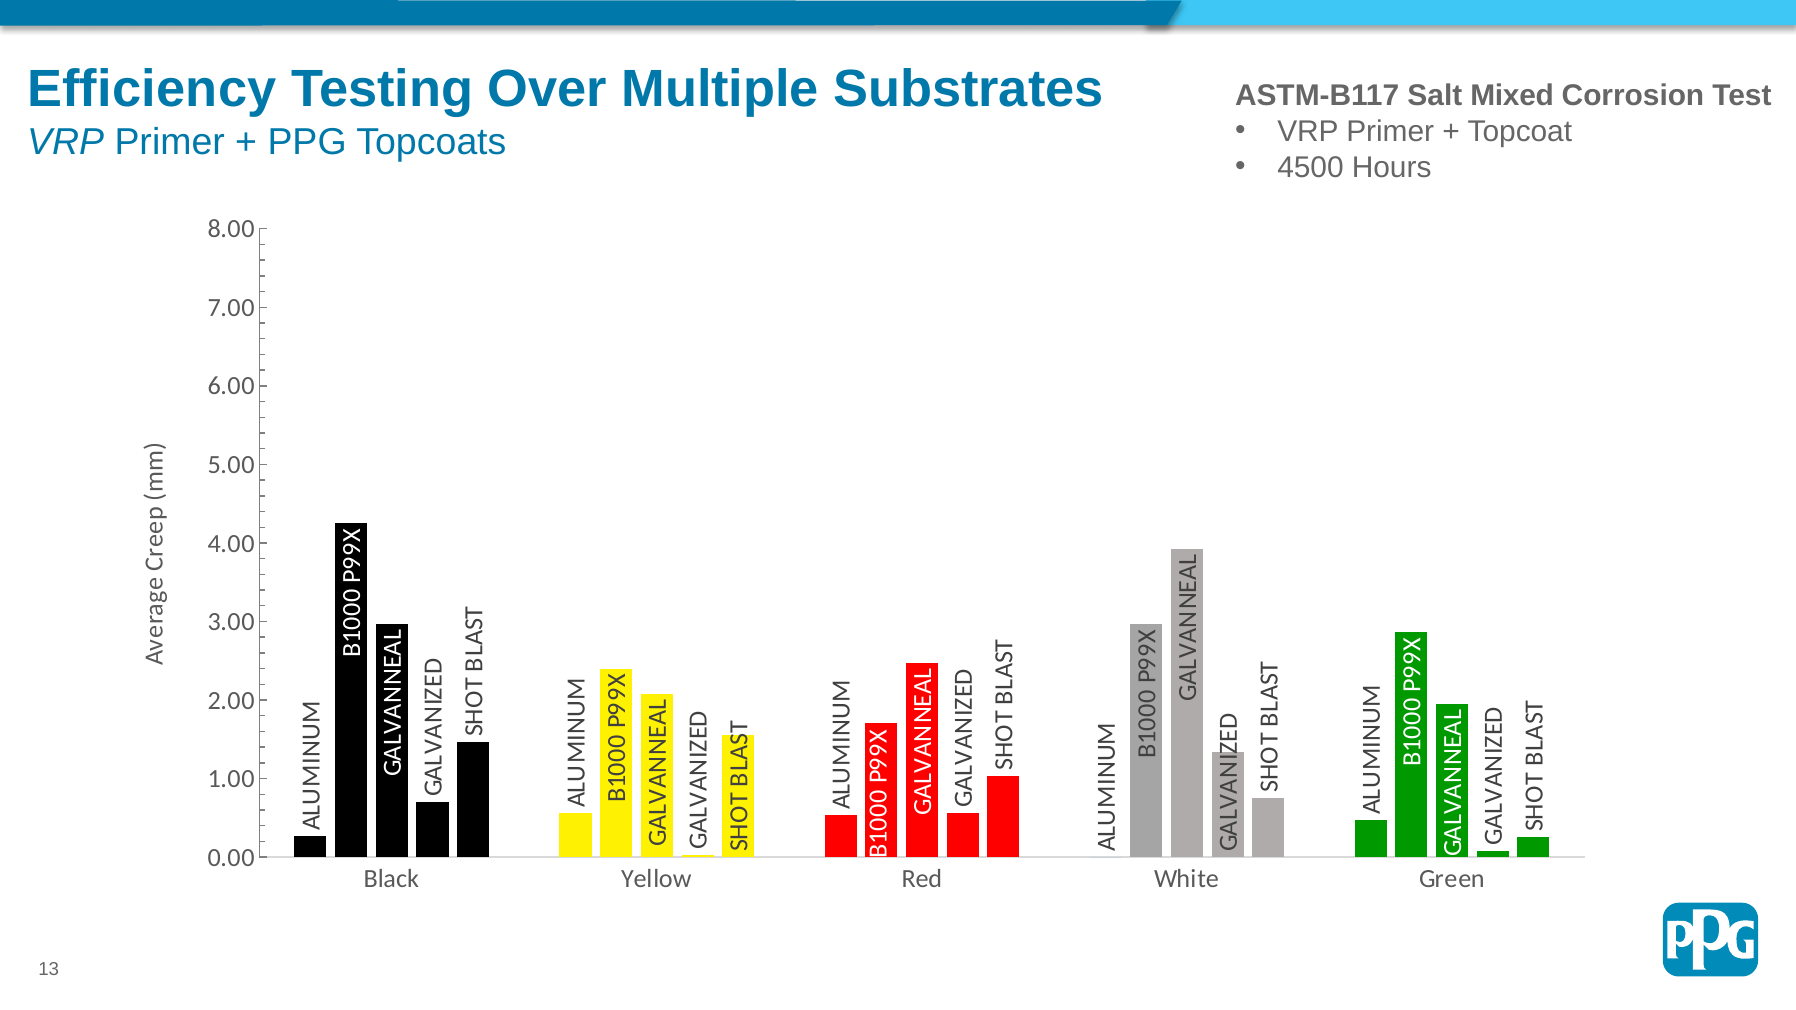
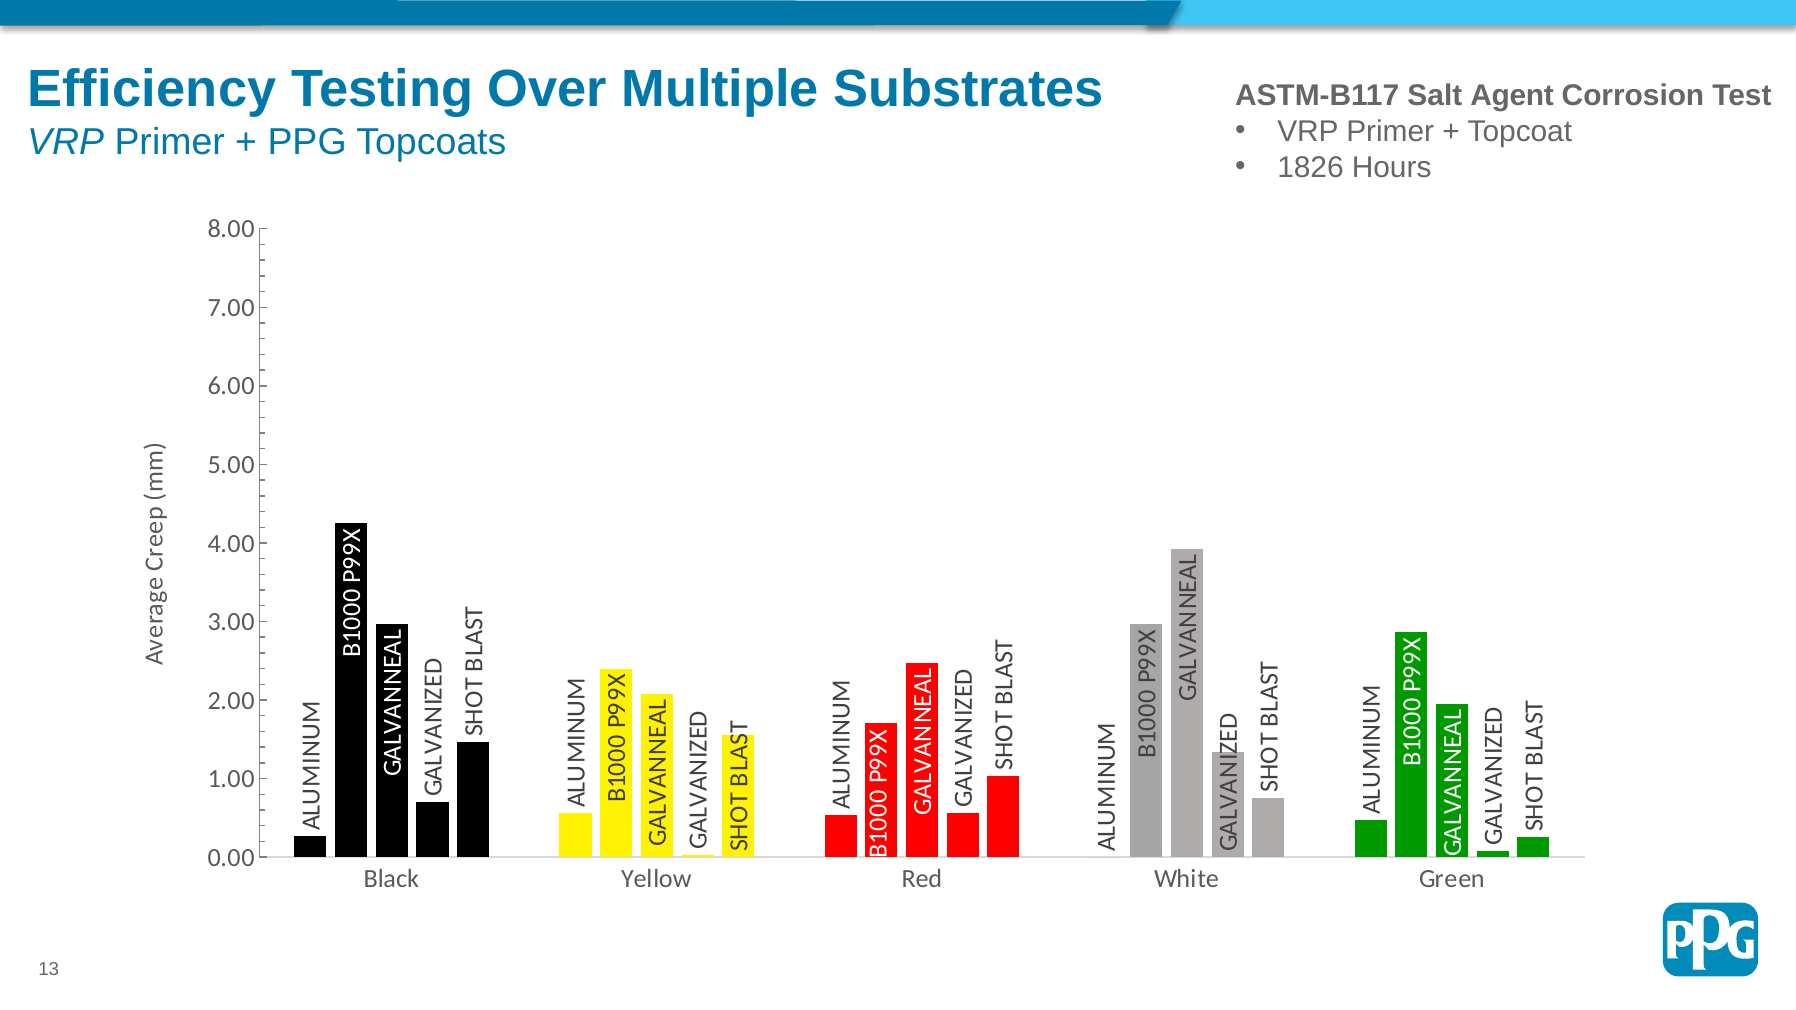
Mixed: Mixed -> Agent (1512, 96)
4500: 4500 -> 1826 (1310, 167)
